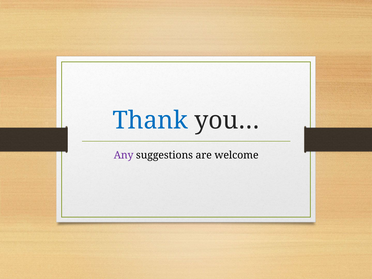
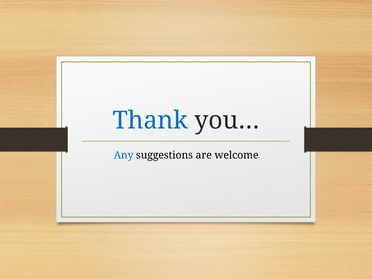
Any colour: purple -> blue (124, 155)
